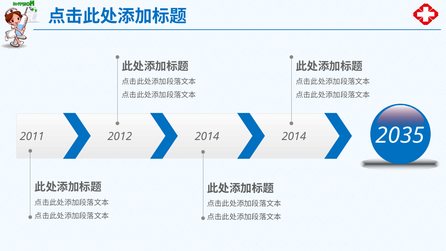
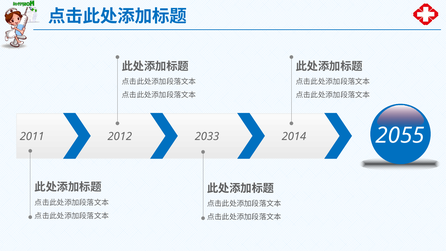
2035: 2035 -> 2055 (400, 135)
2012 2014: 2014 -> 2033 (207, 137)
